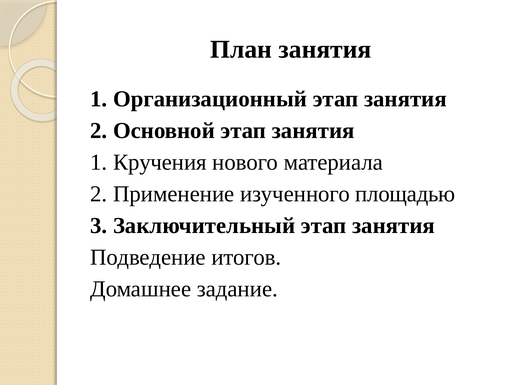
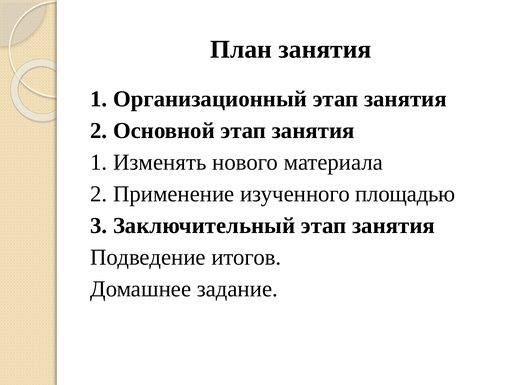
Кручения: Кручения -> Изменять (160, 162)
